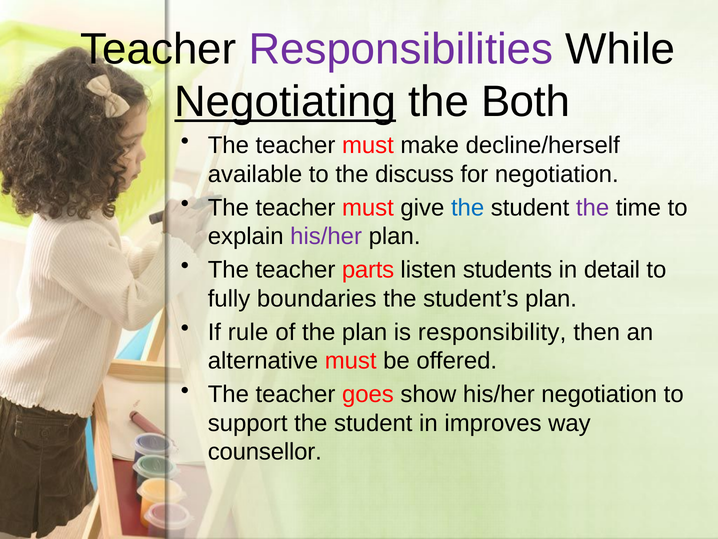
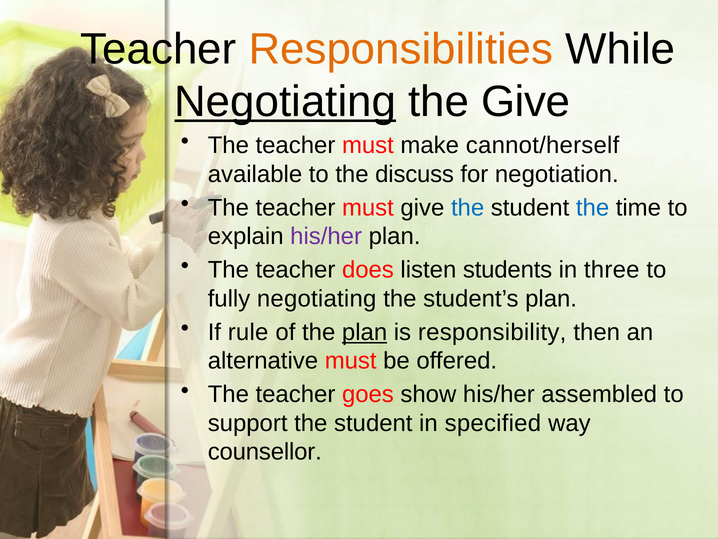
Responsibilities colour: purple -> orange (401, 49)
the Both: Both -> Give (525, 102)
decline/herself: decline/herself -> cannot/herself (543, 145)
the colour: purple -> blue (593, 207)
parts: parts -> does (368, 270)
detail: detail -> three (612, 270)
fully boundaries: boundaries -> negotiating (317, 298)
plan underline: none -> present (365, 332)
his/her negotiation: negotiation -> assembled (599, 394)
improves: improves -> specified (493, 423)
